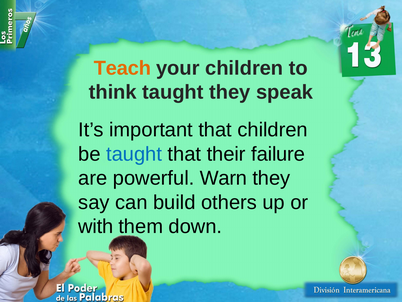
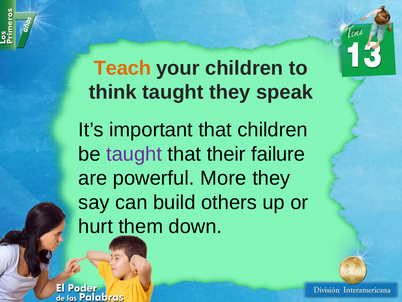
taught colour: blue -> purple (134, 154)
Warn: Warn -> More (223, 178)
with: with -> hurt (96, 226)
